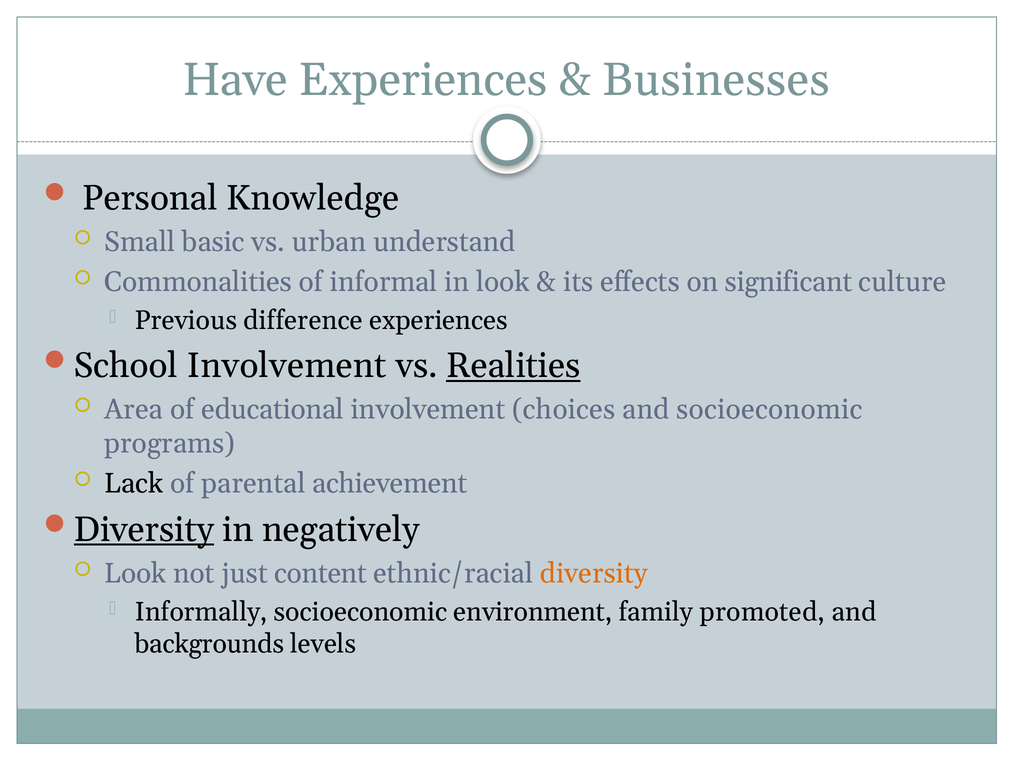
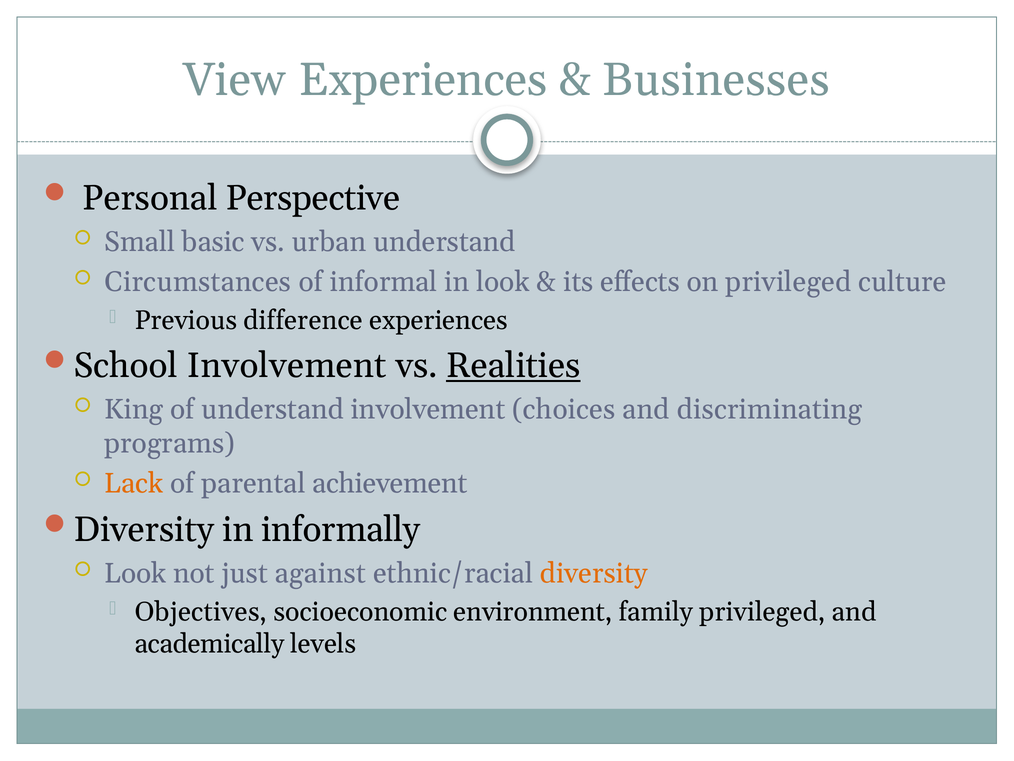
Have: Have -> View (235, 80)
Knowledge: Knowledge -> Perspective (313, 198)
Commonalities: Commonalities -> Circumstances (198, 282)
on significant: significant -> privileged (788, 282)
Area: Area -> King (134, 409)
of educational: educational -> understand (273, 409)
and socioeconomic: socioeconomic -> discriminating (769, 409)
Lack colour: black -> orange (134, 483)
Diversity underline: present -> none (144, 529)
negatively: negatively -> informally (341, 529)
content: content -> against (320, 573)
Informally: Informally -> Objectives (201, 611)
family promoted: promoted -> privileged (762, 611)
backgrounds: backgrounds -> academically (209, 643)
